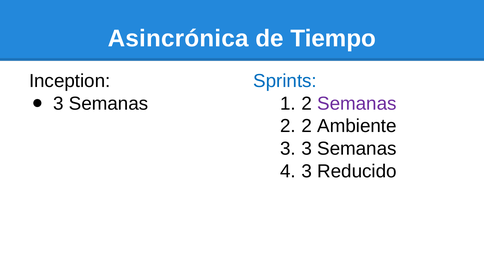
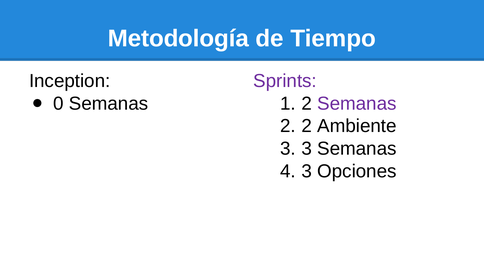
Asincrónica: Asincrónica -> Metodología (178, 39)
Sprints colour: blue -> purple (285, 81)
3: 3 -> 0 (58, 104)
Reducido: Reducido -> Opciones (357, 171)
